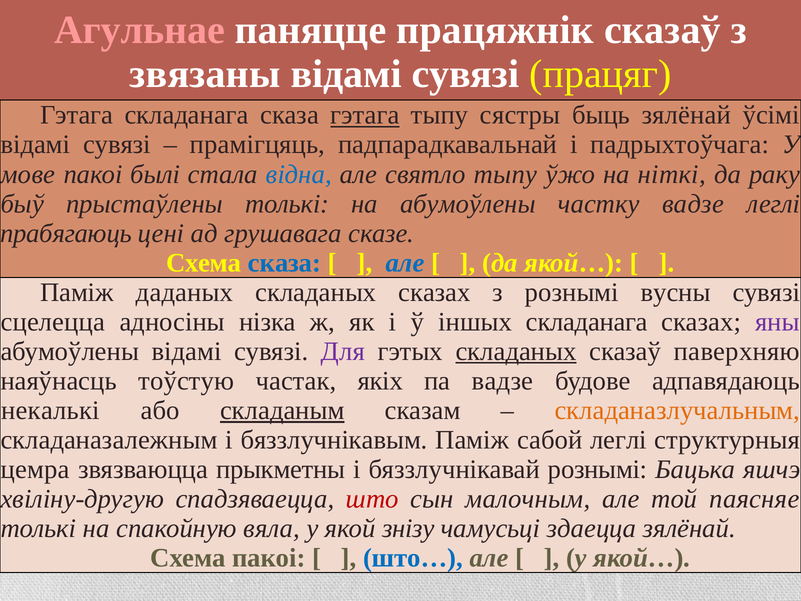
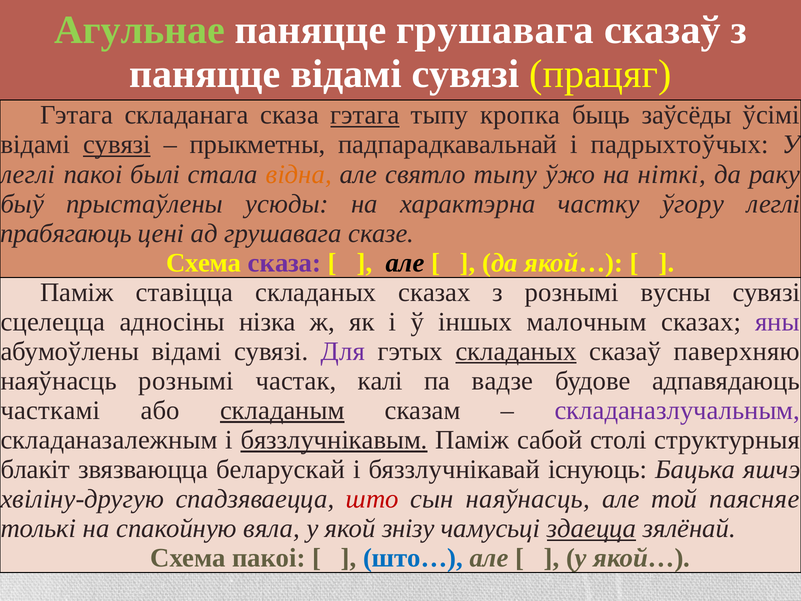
Агульнае colour: pink -> light green (139, 30)
паняцце працяжнік: працяжнік -> грушавага (495, 30)
звязаны: звязаны -> паняцце (205, 74)
сястры: сястры -> кропка (520, 115)
быць зялёнай: зялёнай -> заўсёды (687, 115)
сувязі underline: none -> present (117, 145)
прамігцяць: прамігцяць -> прыкметны (258, 145)
падрыхтоўчага: падрыхтоўчага -> падрыхтоўчых (680, 145)
мове: мове -> леглі (28, 174)
відна colour: blue -> orange (299, 174)
прыстаўлены толькі: толькі -> усюды (287, 204)
на абумоўлены: абумоўлены -> характэрна (468, 204)
частку вадзе: вадзе -> ўгору (693, 204)
сказа colour: blue -> purple (285, 263)
але colour: blue -> black (405, 263)
даданых: даданых -> ставіцца (185, 292)
іншых складанага: складанага -> малочным (587, 322)
наяўнасць тоўстую: тоўстую -> рознымі (186, 381)
якіх: якіх -> калі (380, 381)
некалькі: некалькі -> часткамі (50, 410)
складаназлучальным colour: orange -> purple (677, 410)
бяззлучнікавым underline: none -> present (334, 440)
сабой леглі: леглі -> столі (618, 440)
цемра: цемра -> блакіт (35, 469)
прыкметны: прыкметны -> беларускай (281, 469)
бяззлучнікавай рознымі: рознымі -> існуюць (598, 469)
сын малочным: малочным -> наяўнасць (528, 499)
здаецца underline: none -> present (592, 528)
